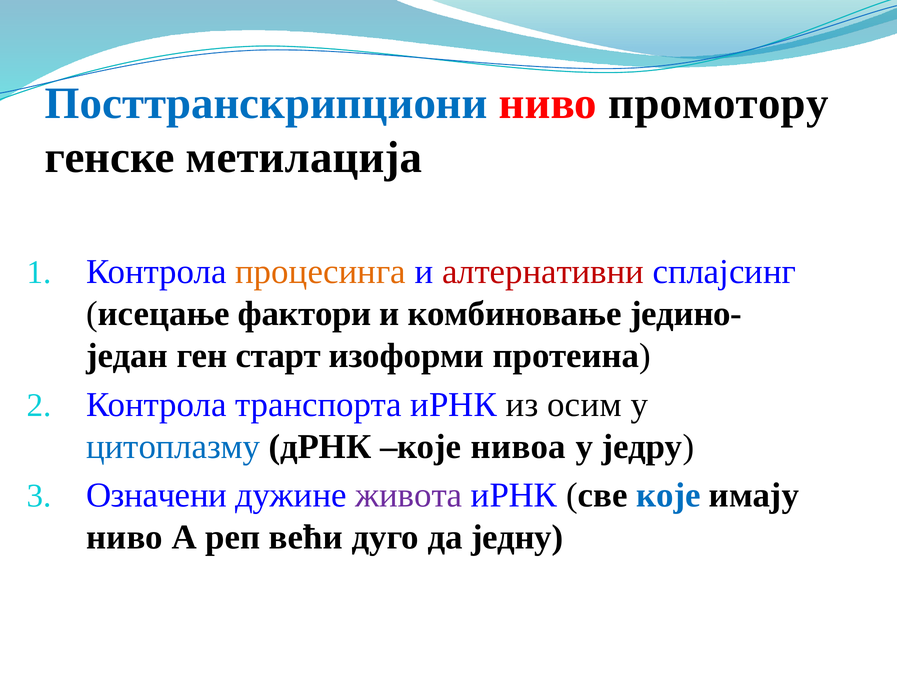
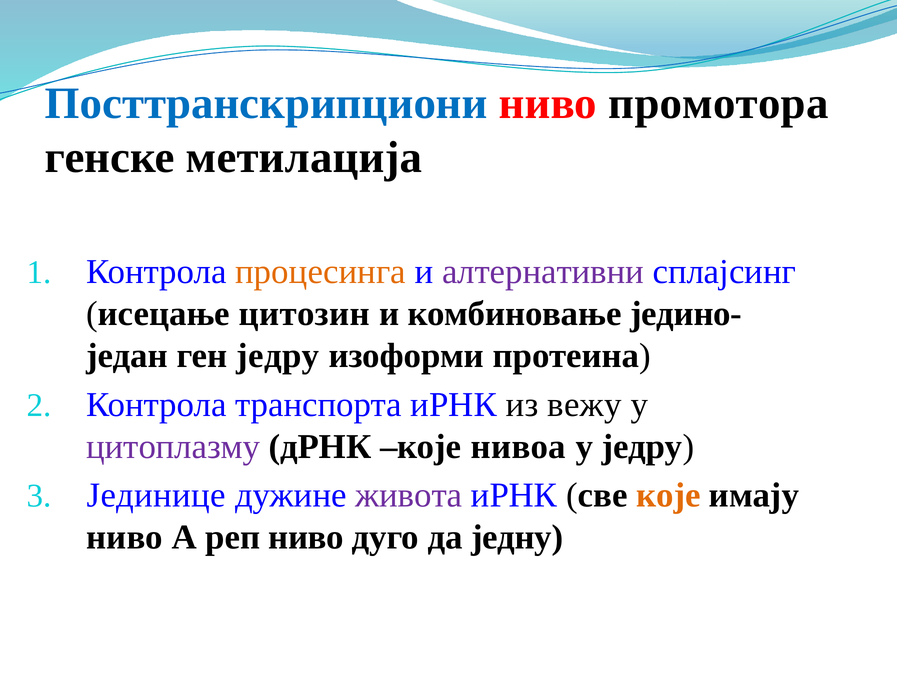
промотору: промотору -> промотора (719, 104)
алтернативни colour: red -> purple (543, 272)
фактори: фактори -> цитозин (304, 314)
ген старт: старт -> једру (278, 356)
осим: осим -> вежу (584, 404)
цитоплазму colour: blue -> purple (173, 446)
Означени: Означени -> Јединице (156, 495)
које colour: blue -> orange (668, 495)
реп већи: већи -> ниво (306, 537)
